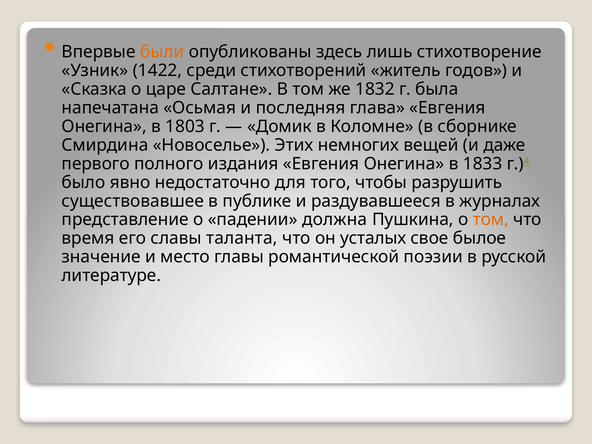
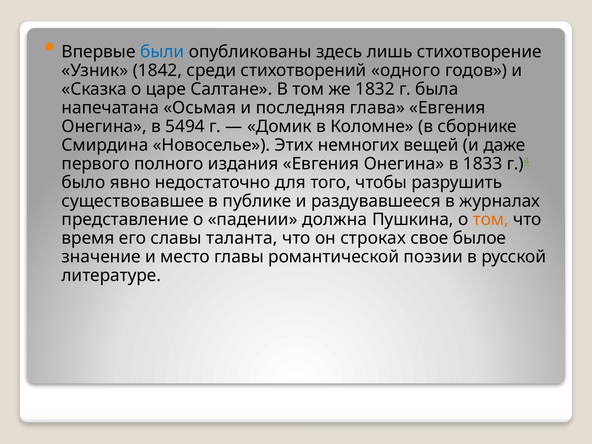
были colour: orange -> blue (162, 52)
1422: 1422 -> 1842 (157, 70)
житель: житель -> одного (406, 70)
1803: 1803 -> 5494 (185, 126)
усталых: усталых -> строках (373, 238)
